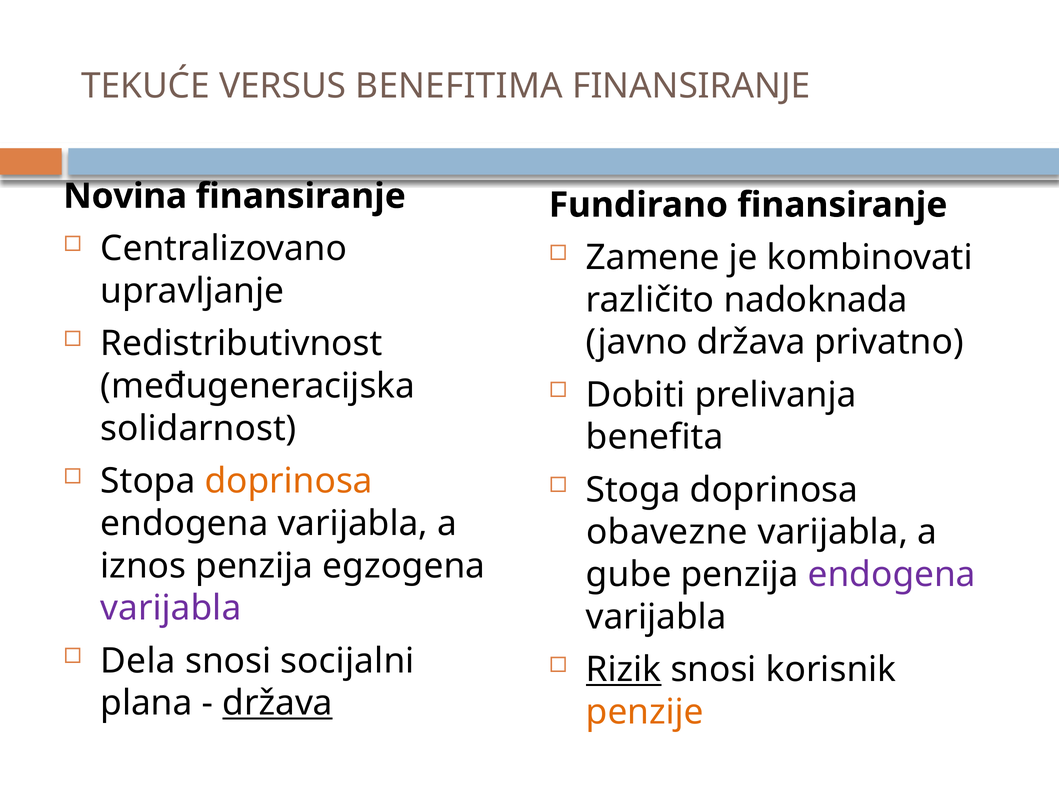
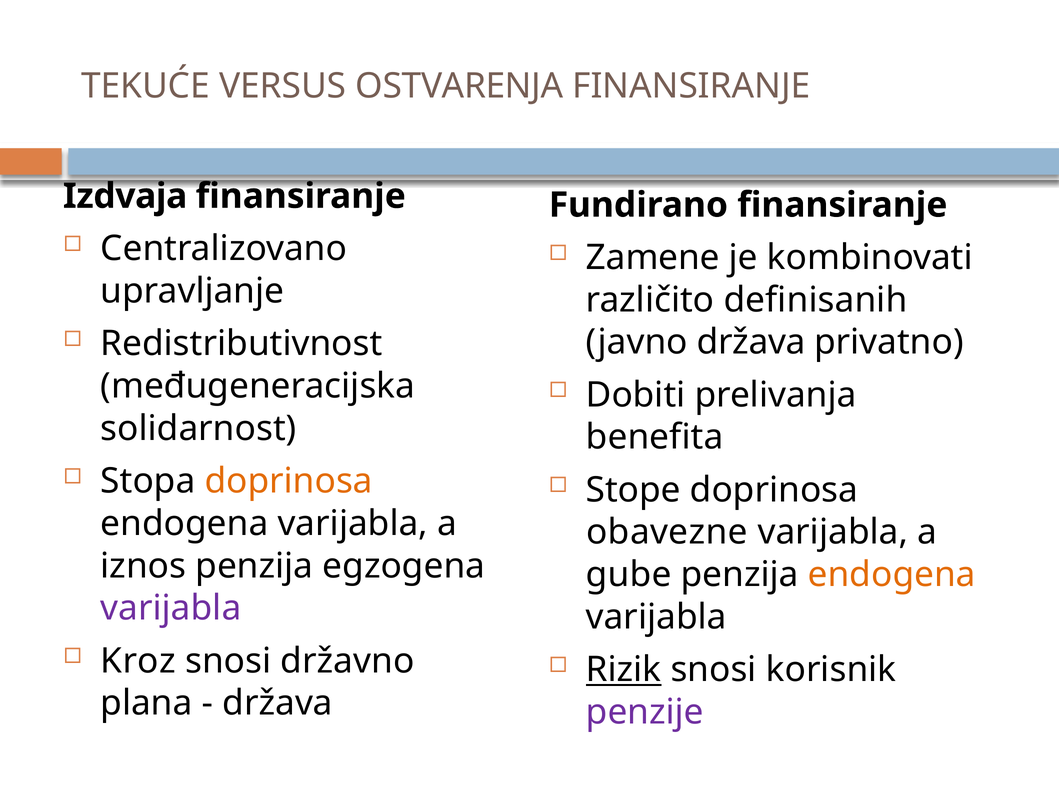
BENEFITIMA: BENEFITIMA -> OSTVARENJA (459, 86)
Novina: Novina -> Izdvaja (125, 196)
nadoknada: nadoknada -> definisanih (815, 300)
Stoga: Stoga -> Stope (633, 490)
endogena colour: purple -> orange (892, 575)
Dela: Dela -> Kroz (138, 661)
socijalni: socijalni -> državno (347, 661)
država underline: present -> none (278, 703)
penzije colour: orange -> purple (645, 712)
